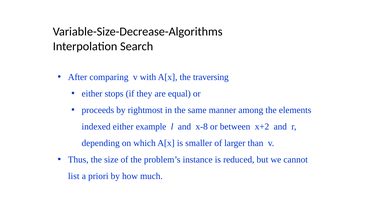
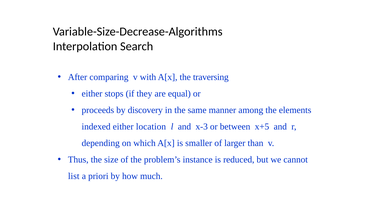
rightmost: rightmost -> discovery (145, 110)
example: example -> location (151, 126)
x-8: x-8 -> x-3 (202, 126)
x+2: x+2 -> x+5 (262, 126)
